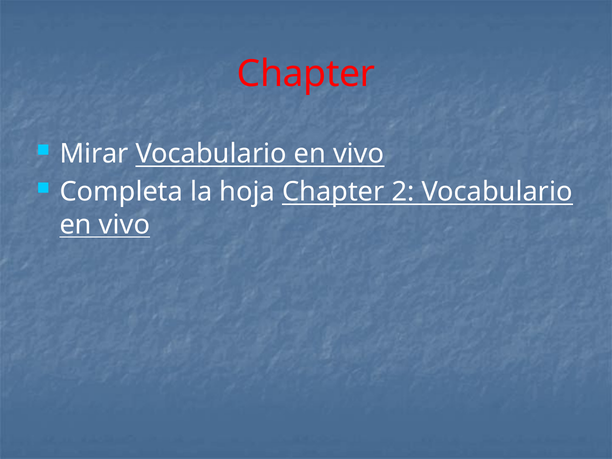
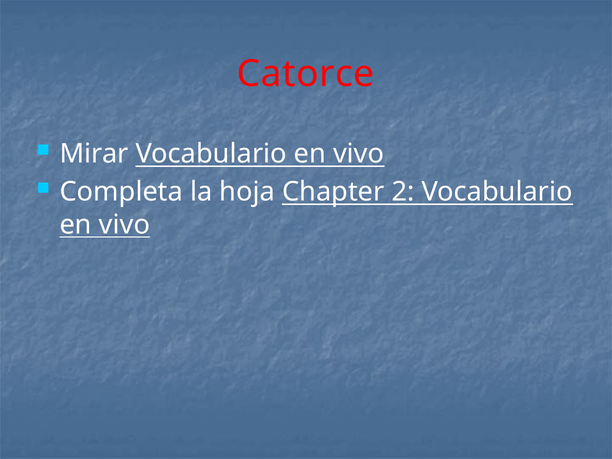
Chapter: Chapter -> Catorce (306, 74)
